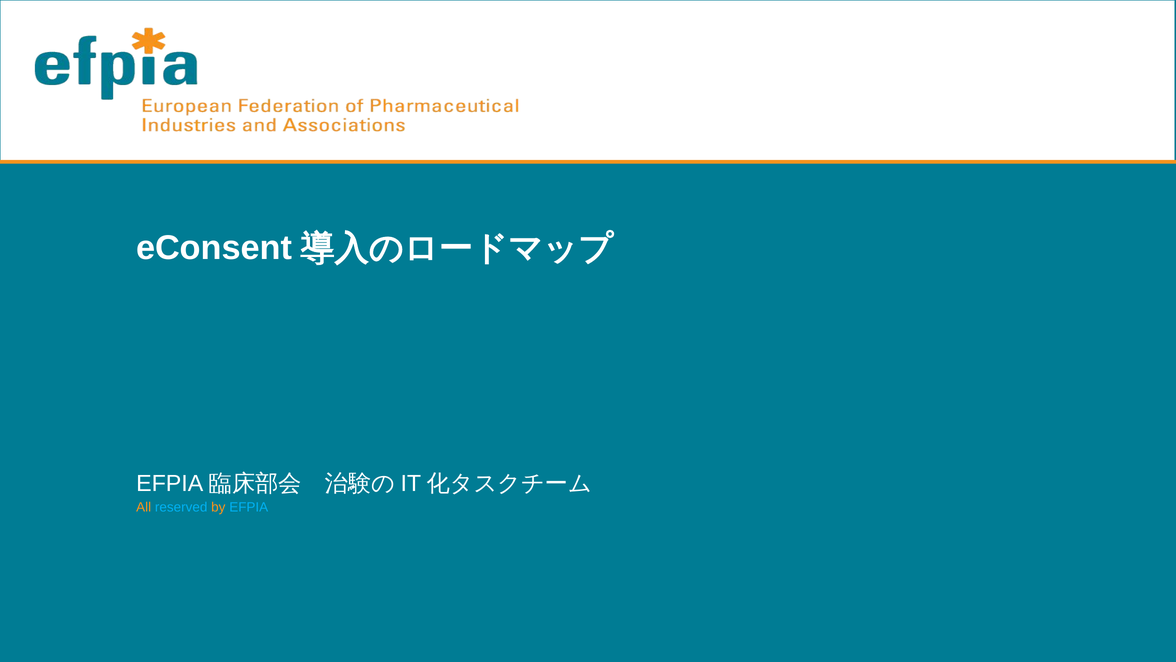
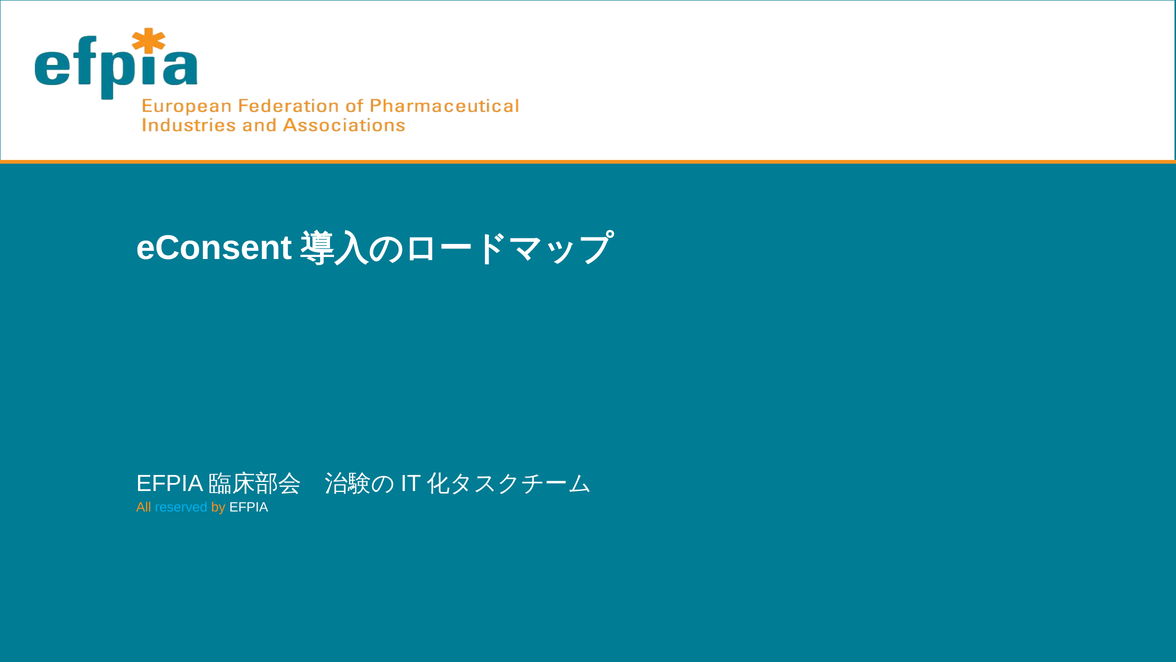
EFPIA colour: light blue -> white (249, 507)
